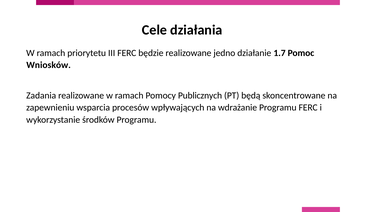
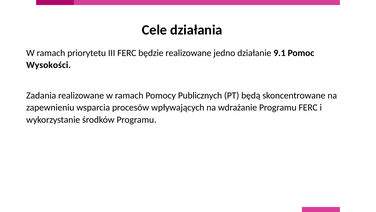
1.7: 1.7 -> 9.1 (280, 53)
Wniosków: Wniosków -> Wysokości (49, 65)
